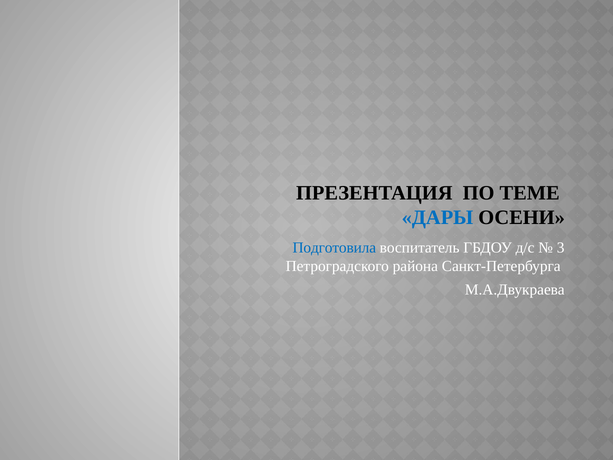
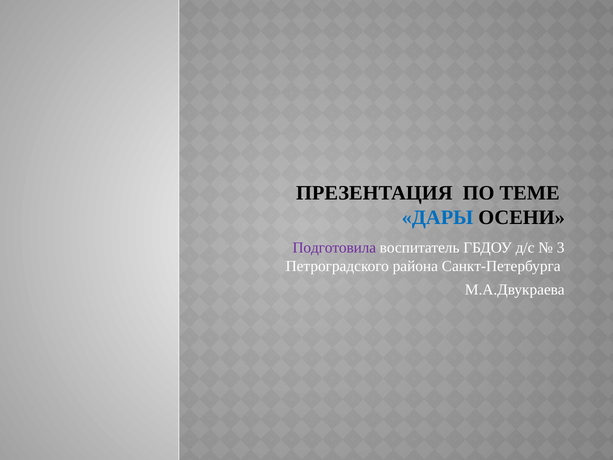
Подготовила colour: blue -> purple (334, 248)
